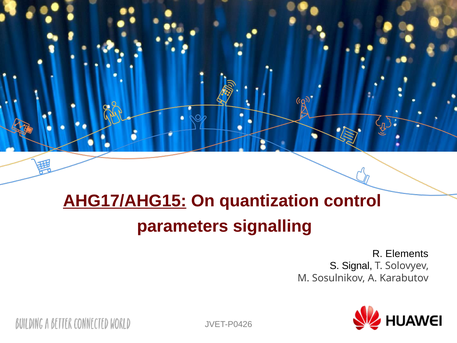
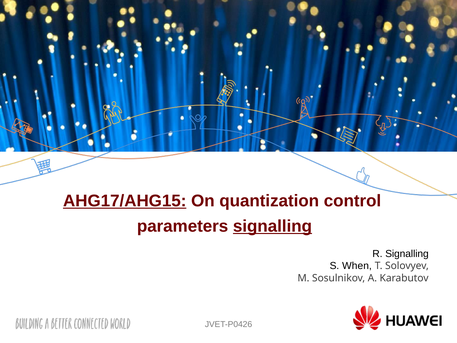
signalling underline: none -> present (272, 226)
R Elements: Elements -> Signalling (407, 254)
Signal: Signal -> When (357, 266)
